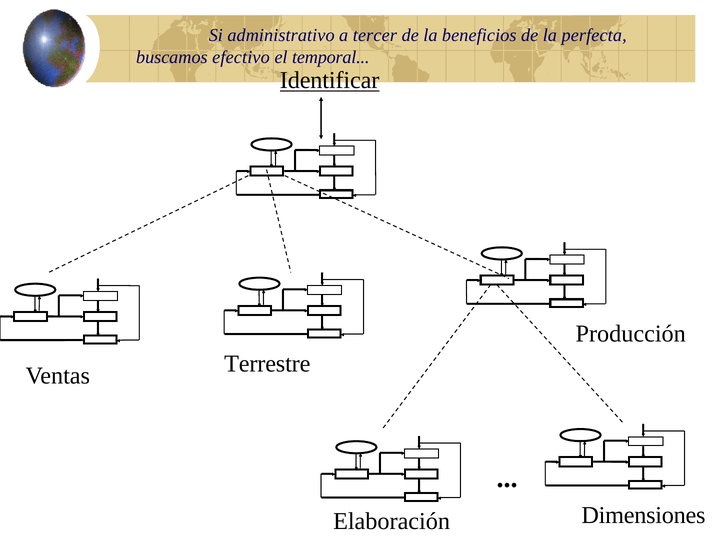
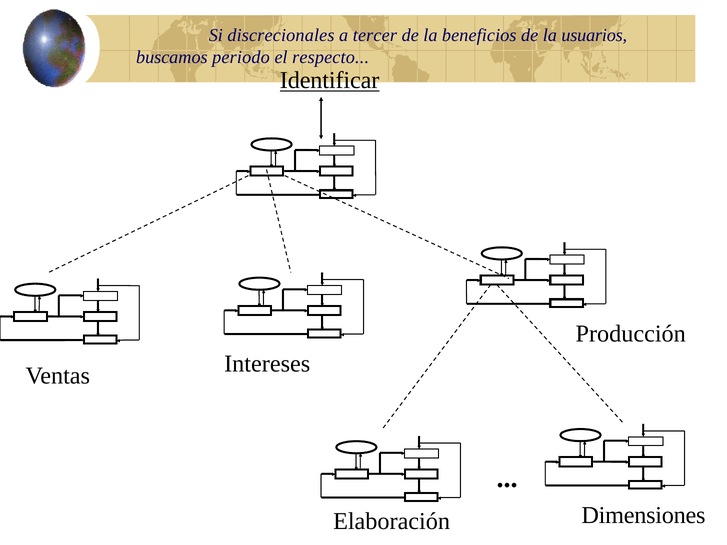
administrativo: administrativo -> discrecionales (281, 35)
perfecta: perfecta -> usuarios (594, 35)
efectivo: efectivo -> periodo (241, 57)
temporal: temporal -> respecto (331, 57)
Terrestre: Terrestre -> Intereses (267, 364)
